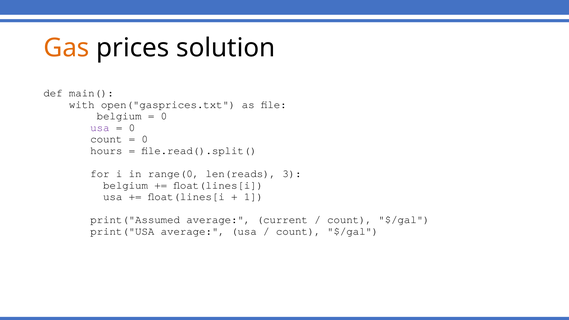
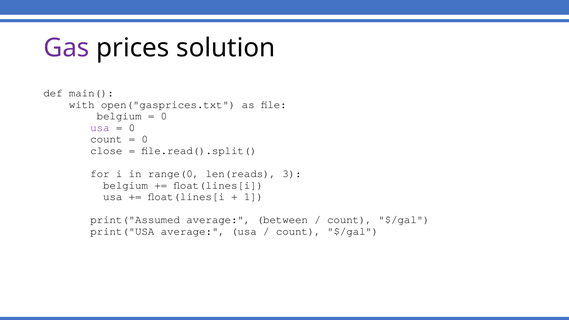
Gas colour: orange -> purple (66, 48)
hours: hours -> close (106, 151)
current: current -> between (282, 220)
